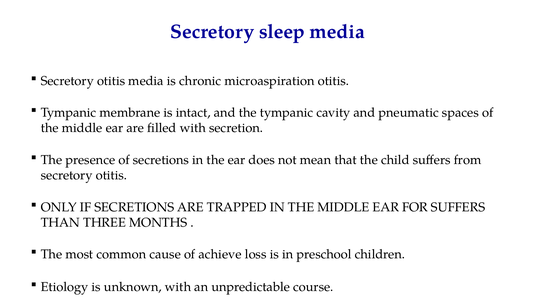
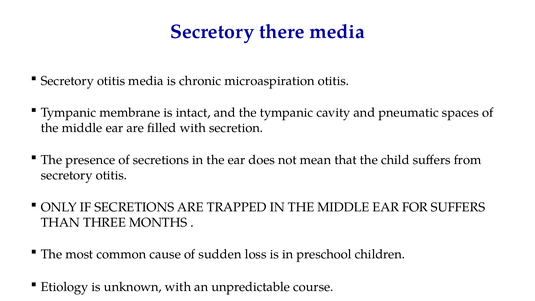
sleep: sleep -> there (282, 32)
achieve: achieve -> sudden (220, 254)
